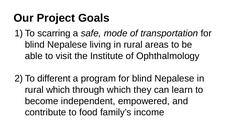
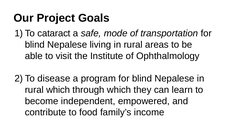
scarring: scarring -> cataract (54, 33)
different: different -> disease (54, 79)
